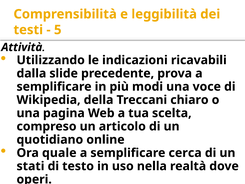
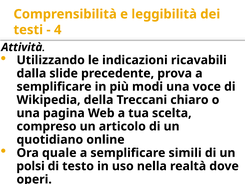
5: 5 -> 4 (58, 30)
cerca: cerca -> simili (185, 153)
stati: stati -> polsi (31, 166)
